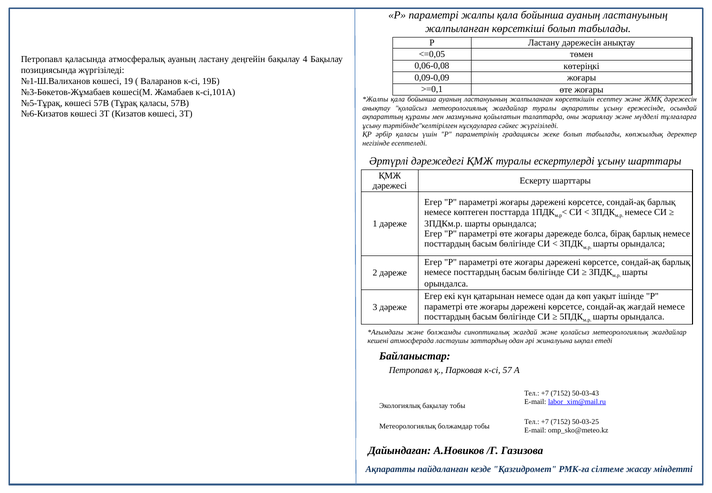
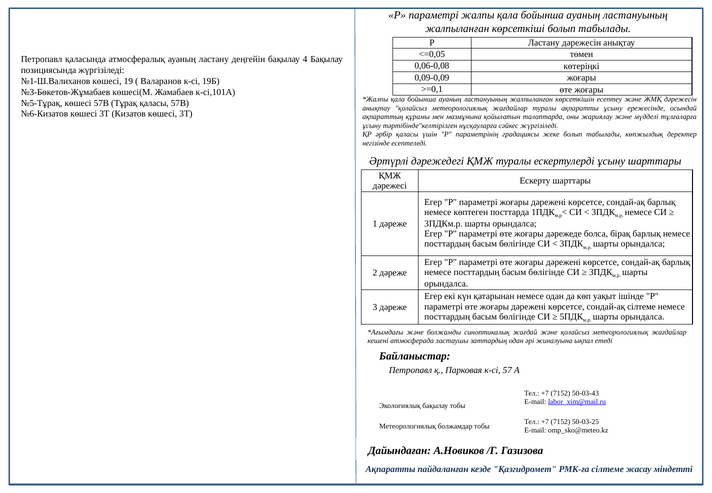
сондай-ақ жағдай: жағдай -> сілтеме (642, 306)
